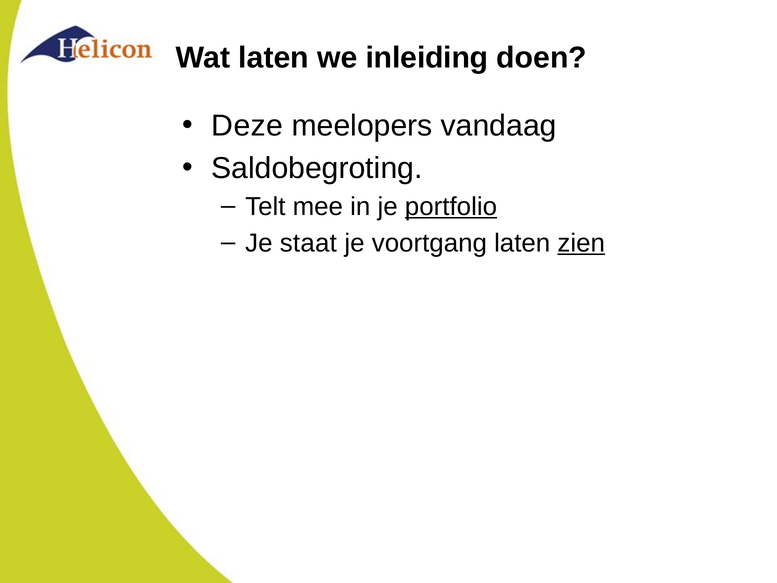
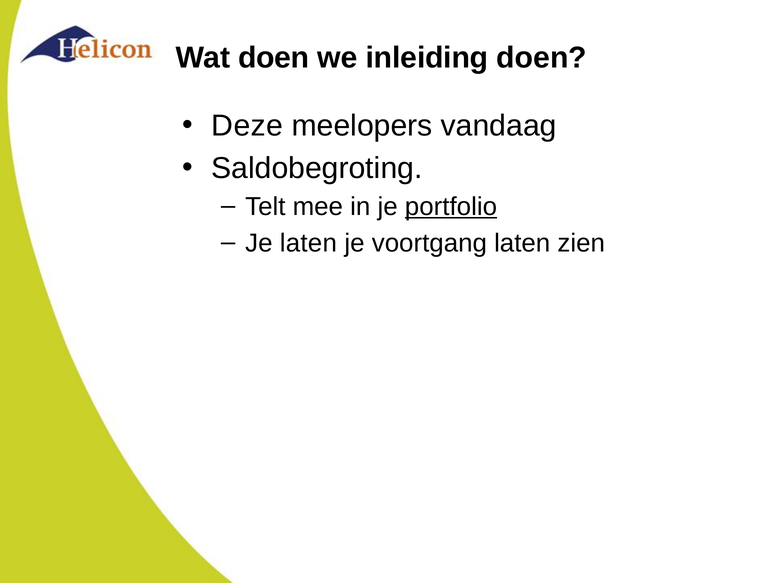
Wat laten: laten -> doen (274, 58)
Je staat: staat -> laten (308, 243)
zien underline: present -> none (581, 243)
